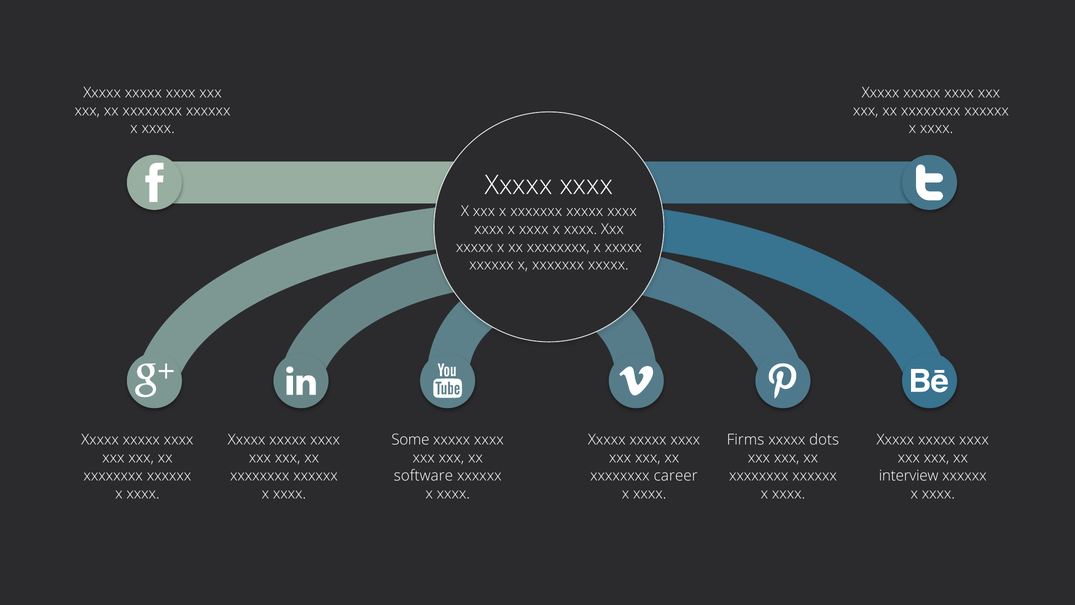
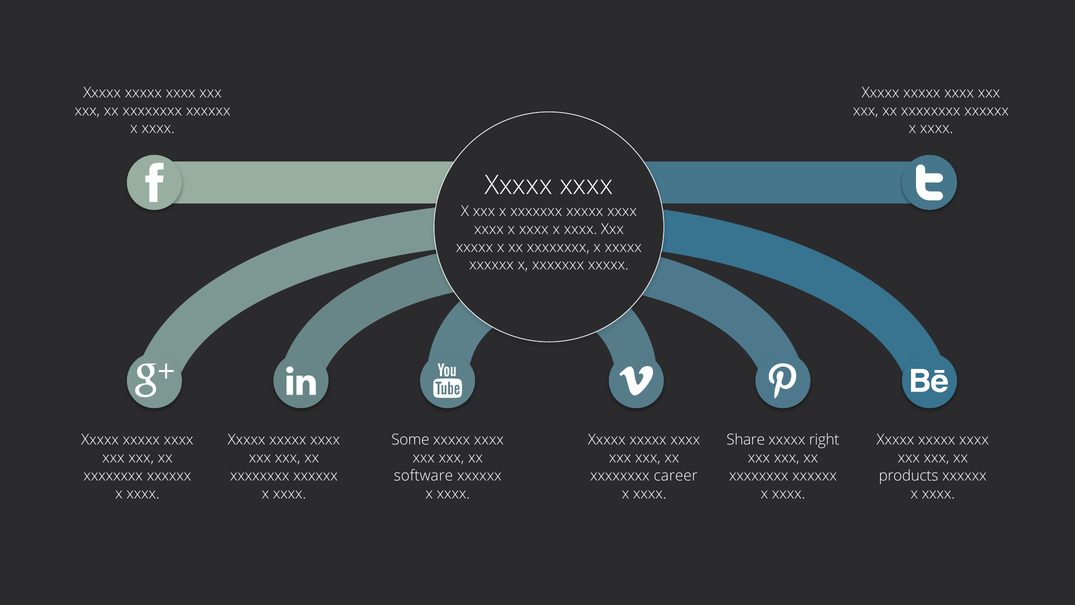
Firms: Firms -> Share (746, 440)
dots: dots -> right (824, 440)
interview: interview -> products (909, 475)
